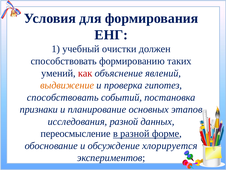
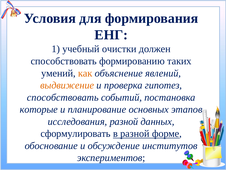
как colour: red -> orange (85, 73)
признаки: признаки -> которые (39, 109)
переосмысление: переосмысление -> сформулировать (76, 133)
хлорируется: хлорируется -> институтов (170, 145)
